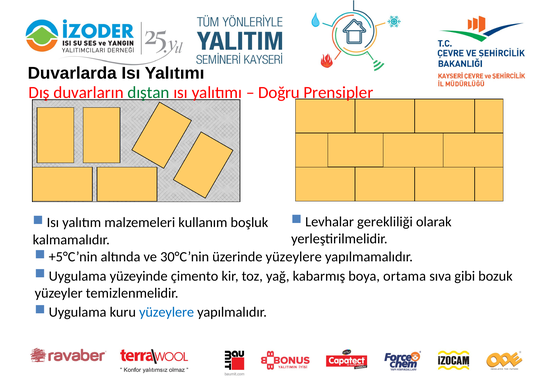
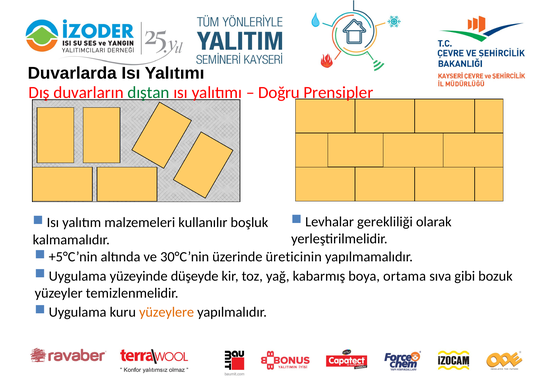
kullanım: kullanım -> kullanılır (203, 223)
üzerinde yüzeylere: yüzeylere -> üreticinin (294, 257)
çimento: çimento -> düşeyde (195, 277)
yüzeylere colour: blue -> orange (167, 313)
